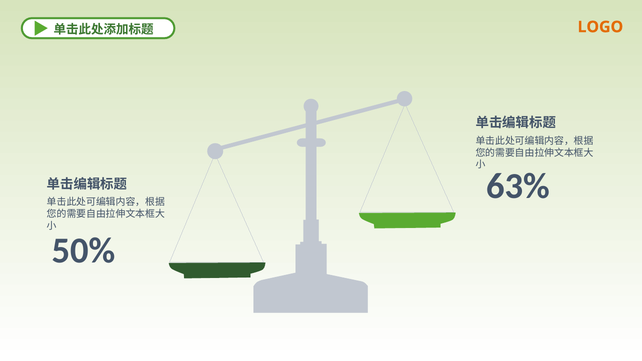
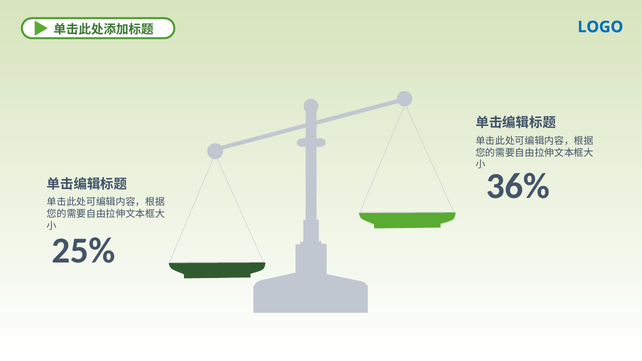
LOGO colour: orange -> blue (600, 27)
63%: 63% -> 36% (518, 186)
50%: 50% -> 25% (83, 251)
